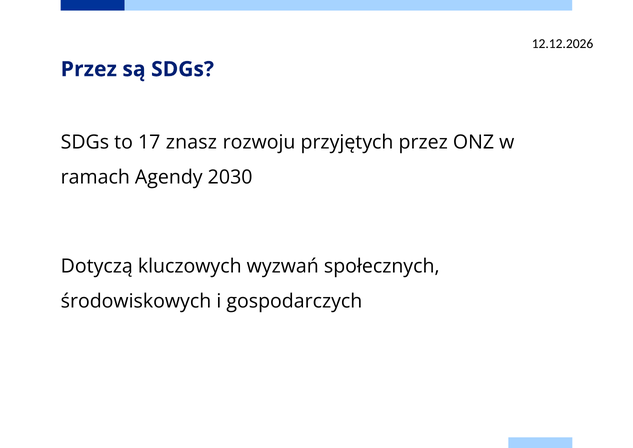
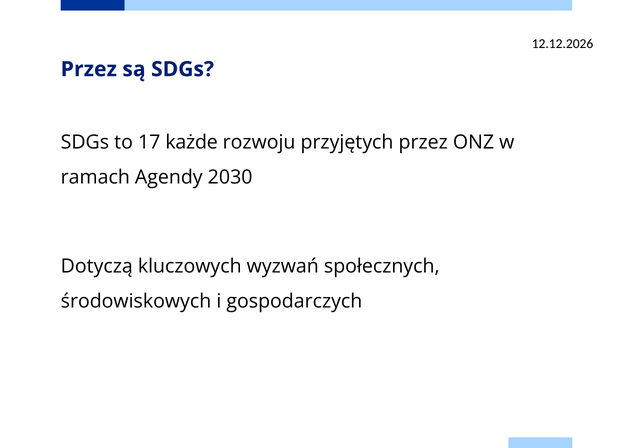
znasz: znasz -> każde (192, 142)
